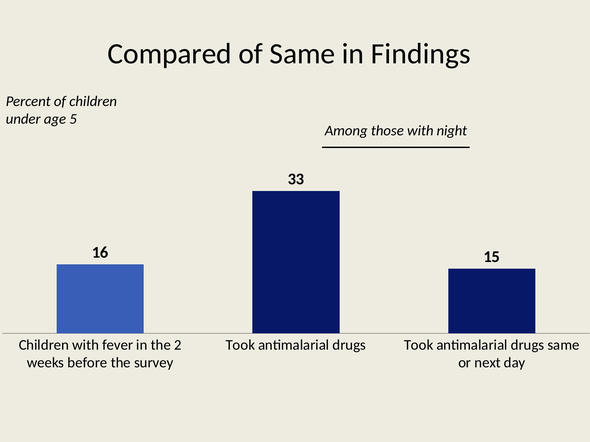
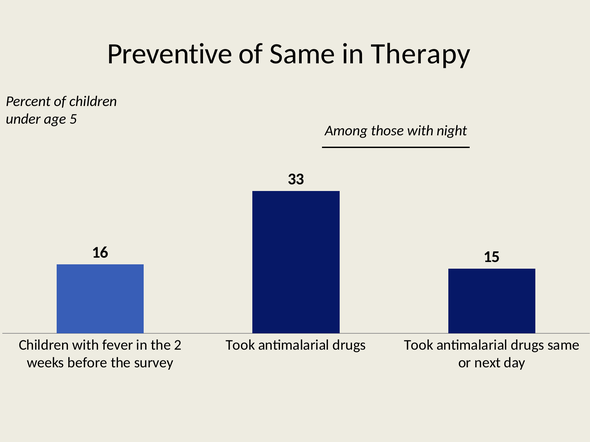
Compared: Compared -> Preventive (170, 54)
Findings: Findings -> Therapy (421, 54)
